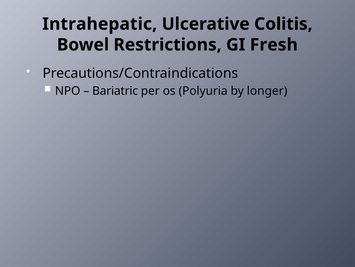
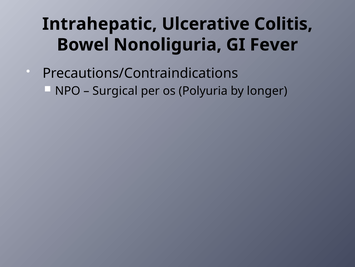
Restrictions: Restrictions -> Nonoliguria (168, 45)
Fresh: Fresh -> Fever (274, 45)
Bariatric: Bariatric -> Surgical (115, 91)
